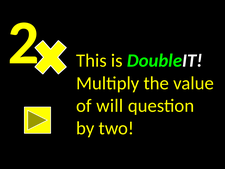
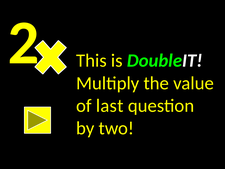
will: will -> last (110, 106)
